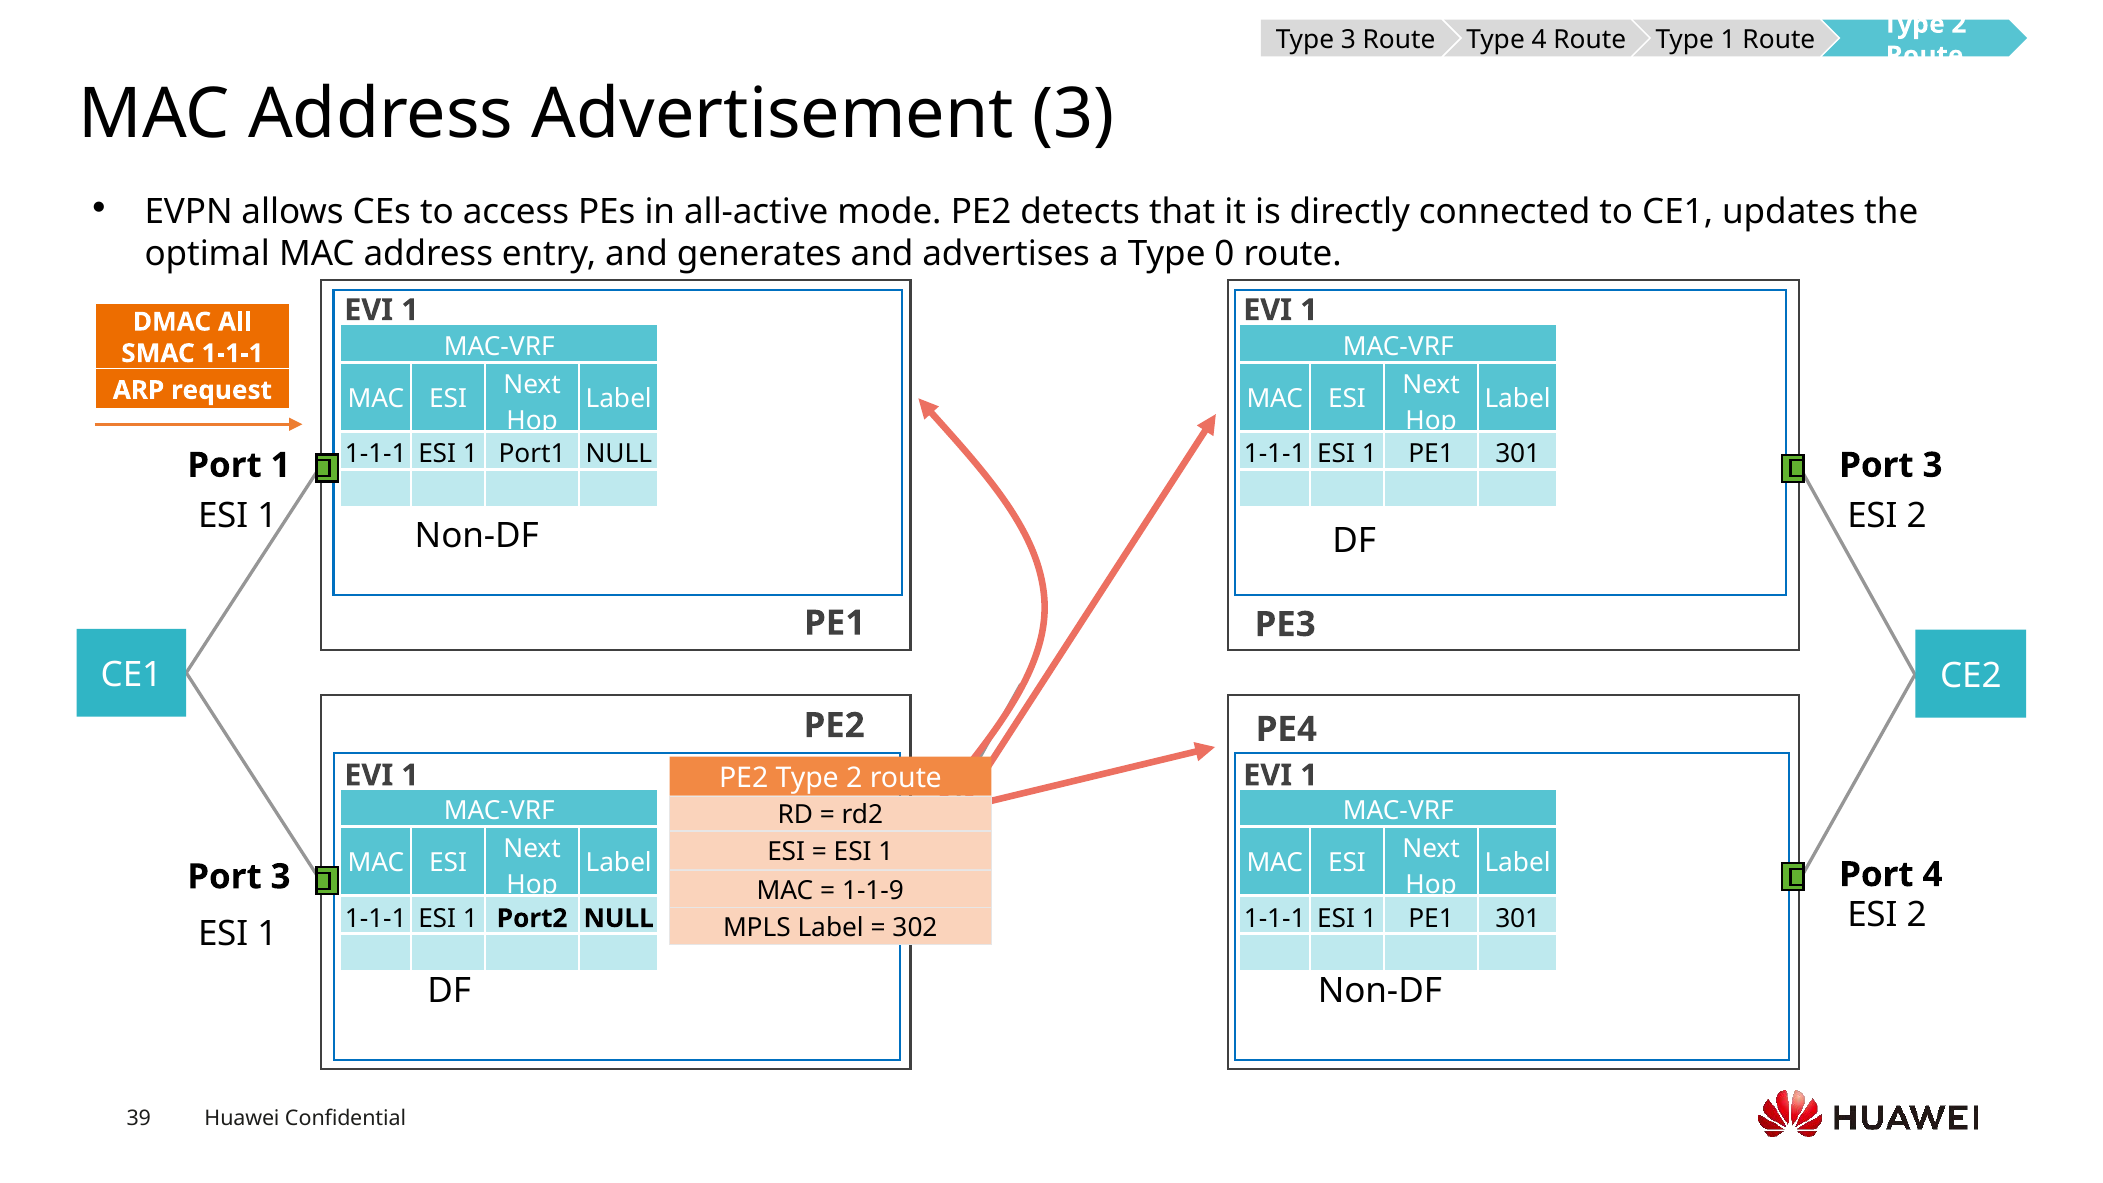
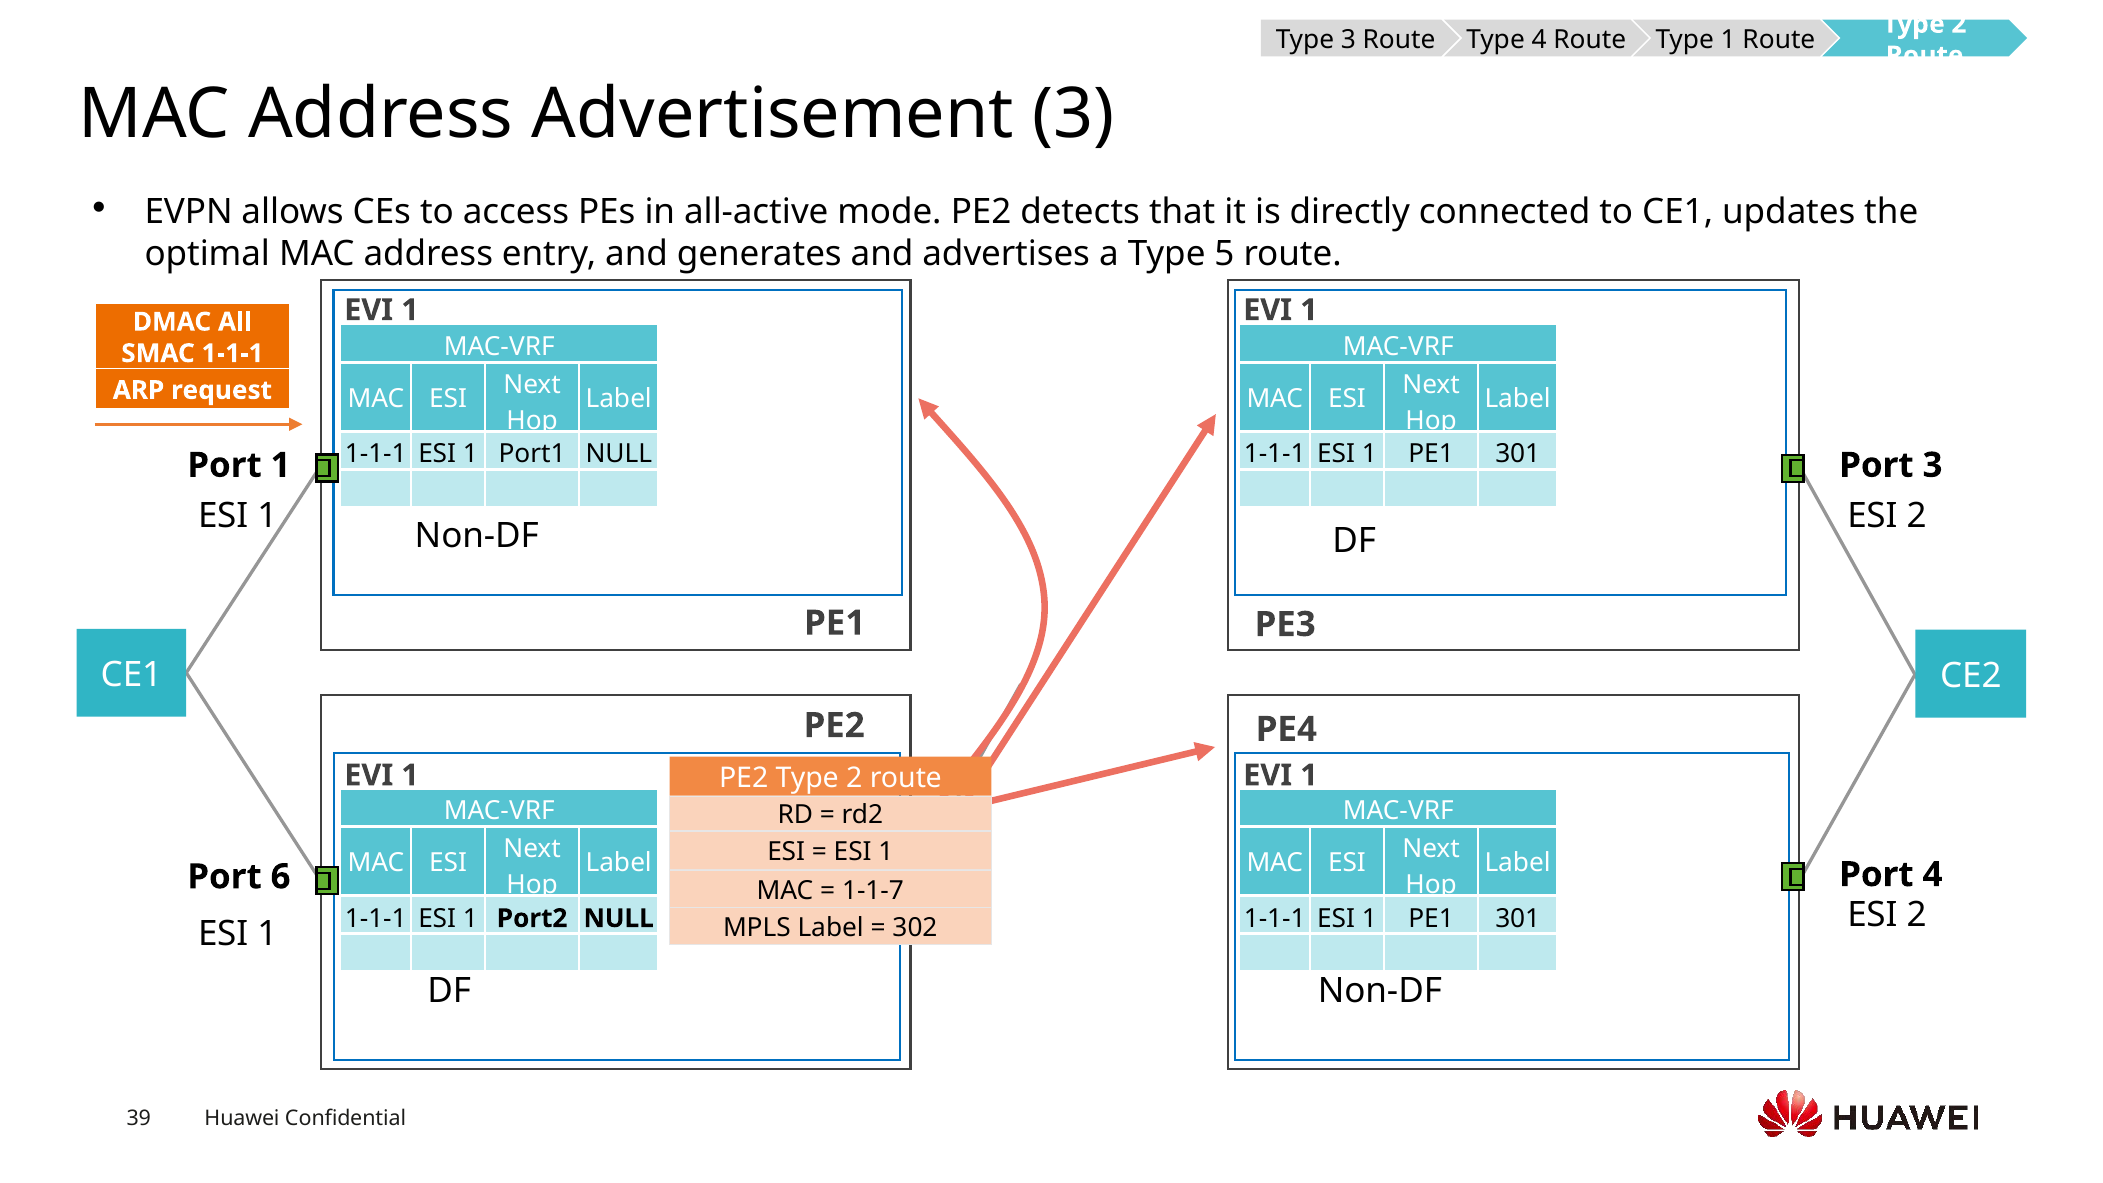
0: 0 -> 5 (1224, 254)
3: 3 -> 6 (281, 877)
1-1-9: 1-1-9 -> 1-1-7 (873, 890)
